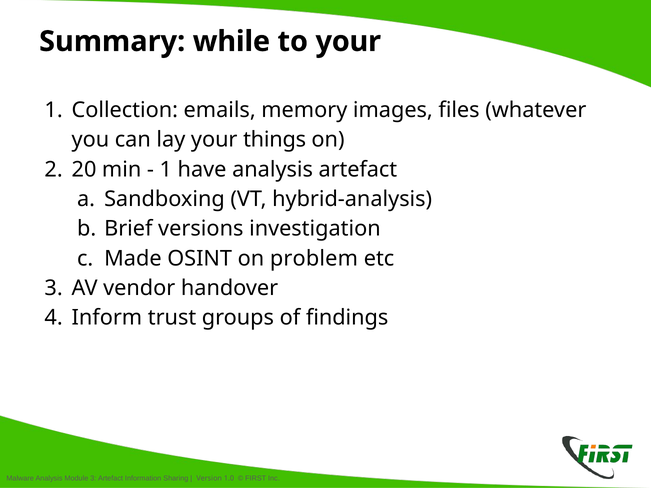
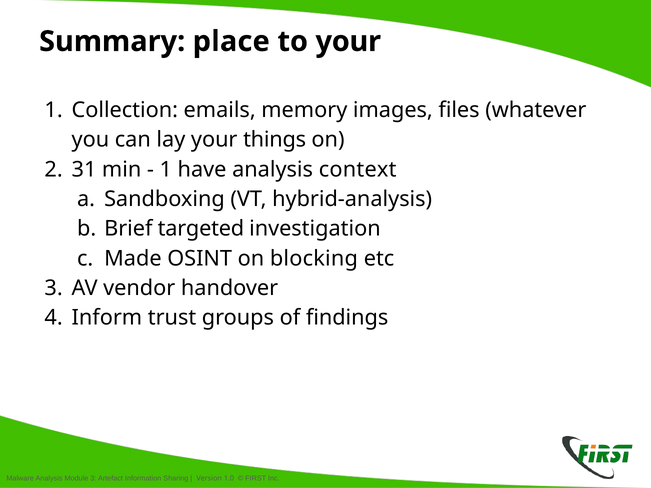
while: while -> place (231, 41)
20: 20 -> 31 (84, 170)
analysis artefact: artefact -> context (358, 170)
versions: versions -> targeted (201, 229)
problem: problem -> blocking (314, 259)
